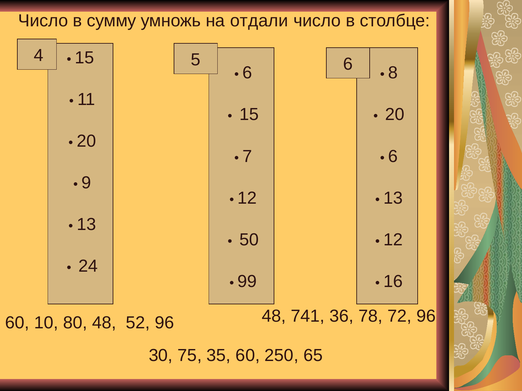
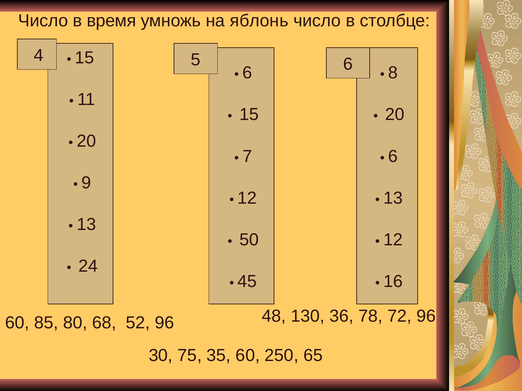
сумму: сумму -> время (112, 21)
отдали: отдали -> яблонь (259, 21)
99: 99 -> 45 (247, 282)
741: 741 -> 130 (308, 317)
10: 10 -> 85 (46, 323)
80 48: 48 -> 68 (104, 323)
